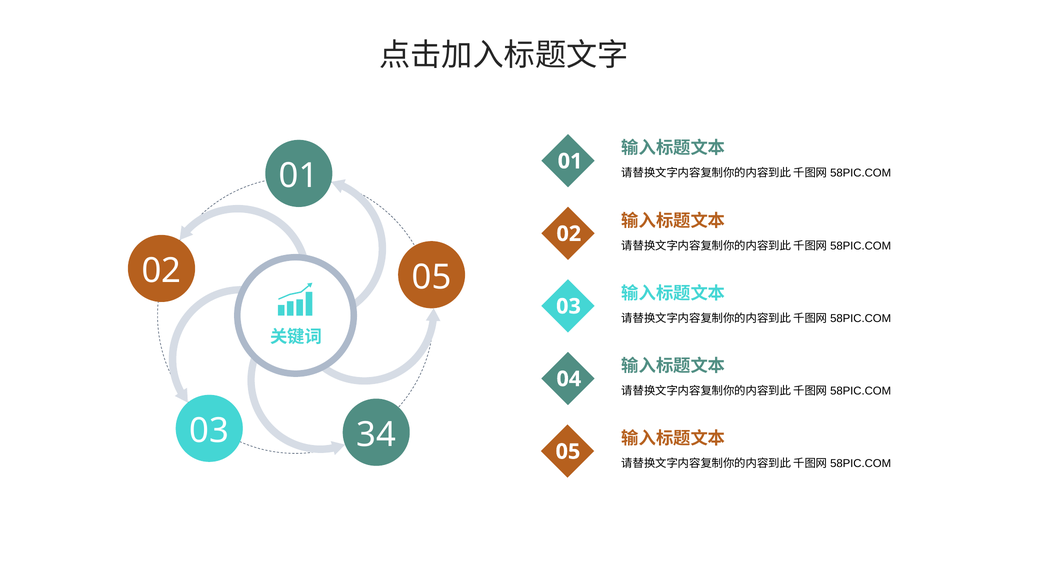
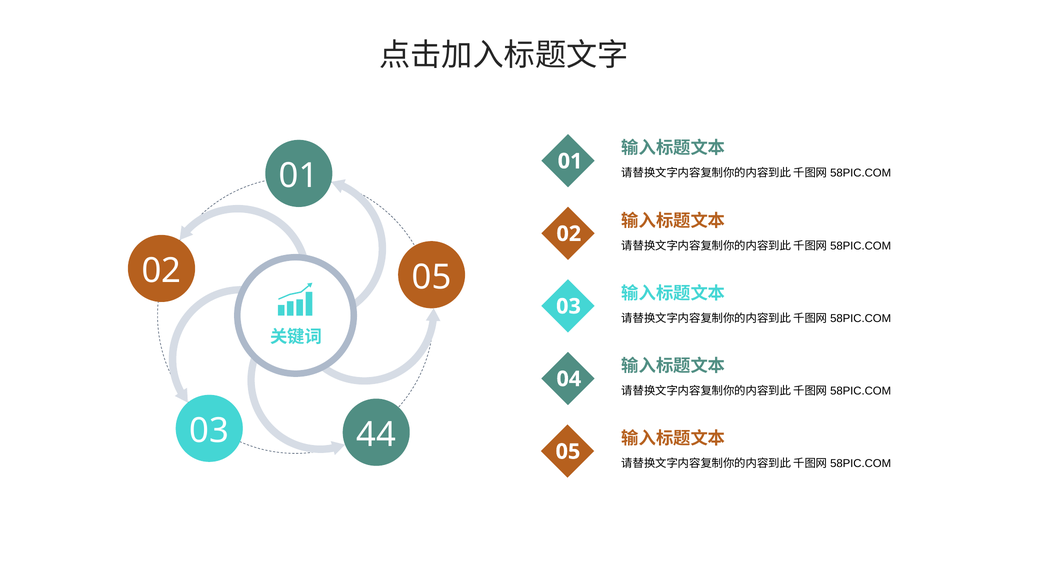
34: 34 -> 44 (376, 435)
